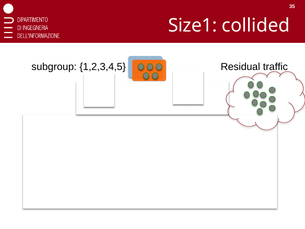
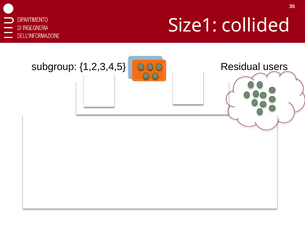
traffic: traffic -> users (275, 67)
